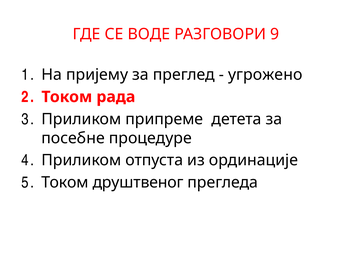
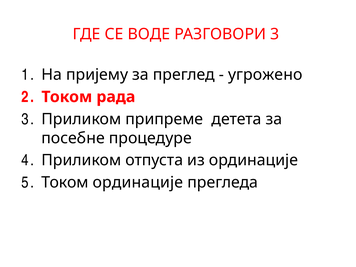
РАЗГОВОРИ 9: 9 -> 3 (275, 34)
Током друштвеног: друштвеног -> ординације (138, 182)
